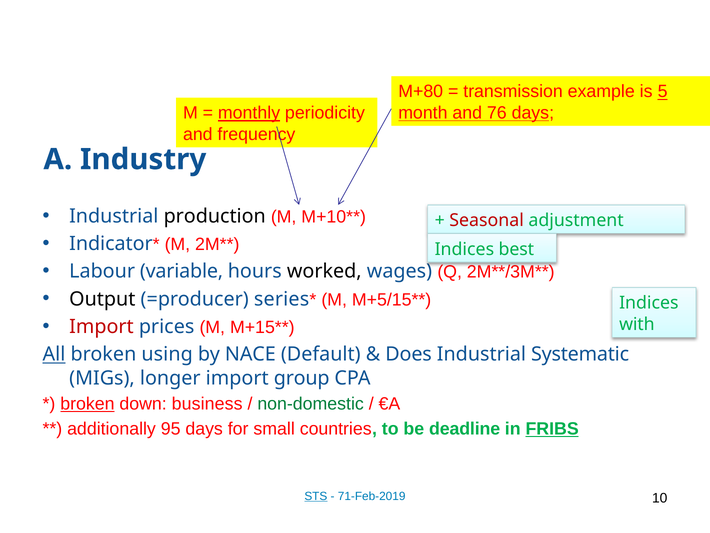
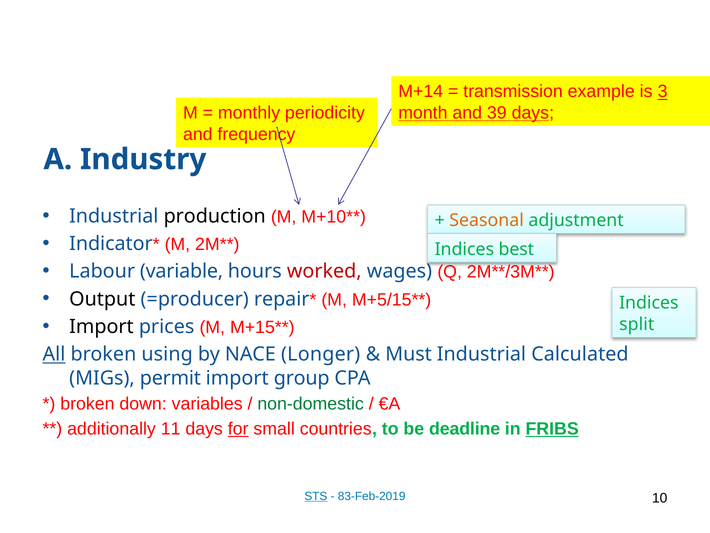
M+80: M+80 -> M+14 (421, 92)
5: 5 -> 3 (663, 92)
76: 76 -> 39 (497, 113)
monthly underline: present -> none (249, 113)
Seasonal colour: red -> orange (487, 220)
worked colour: black -> red (324, 271)
series: series -> repair (282, 299)
Import colour: red -> black (101, 326)
with: with -> split (637, 324)
Default: Default -> Longer (321, 354)
Does: Does -> Must (409, 354)
Systematic: Systematic -> Calculated (580, 354)
longer: longer -> permit (170, 378)
broken underline: present -> none (87, 404)
business: business -> variables (207, 404)
95: 95 -> 11 (171, 428)
for underline: none -> present (238, 428)
71-Feb-2019: 71-Feb-2019 -> 83-Feb-2019 (372, 496)
